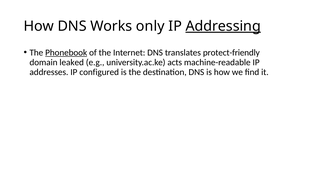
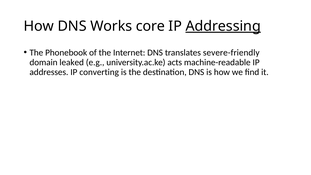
only: only -> core (150, 26)
Phonebook underline: present -> none (66, 53)
protect-friendly: protect-friendly -> severe-friendly (231, 53)
configured: configured -> converting (99, 72)
